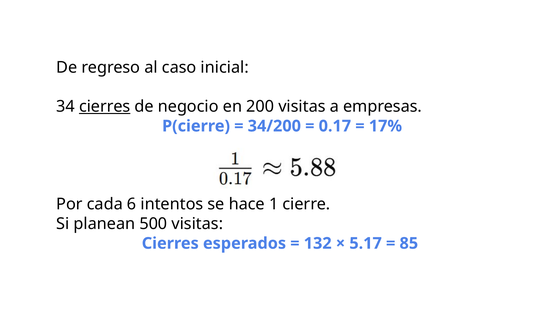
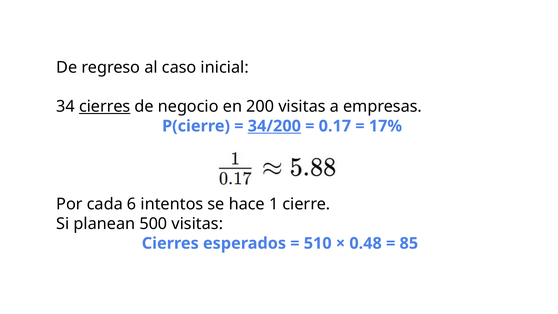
34/200 underline: none -> present (274, 126)
132: 132 -> 510 (318, 243)
5.17: 5.17 -> 0.48 (366, 243)
